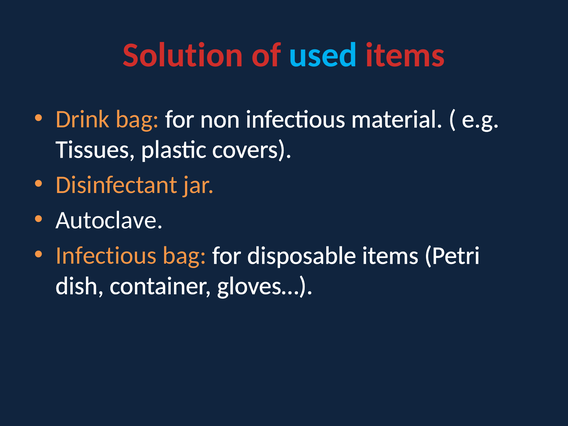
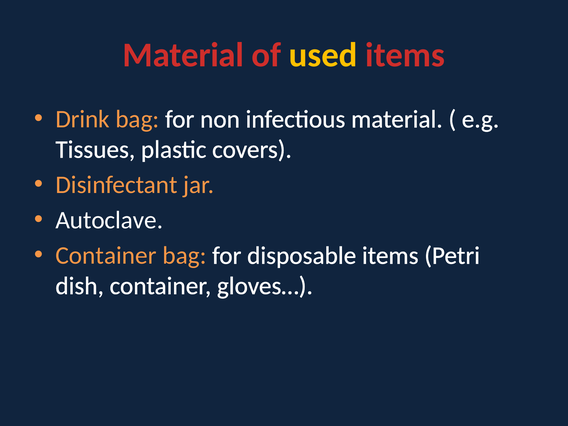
Solution: Solution -> Material (183, 55)
used colour: light blue -> yellow (323, 55)
Infectious: Infectious -> Container (106, 256)
